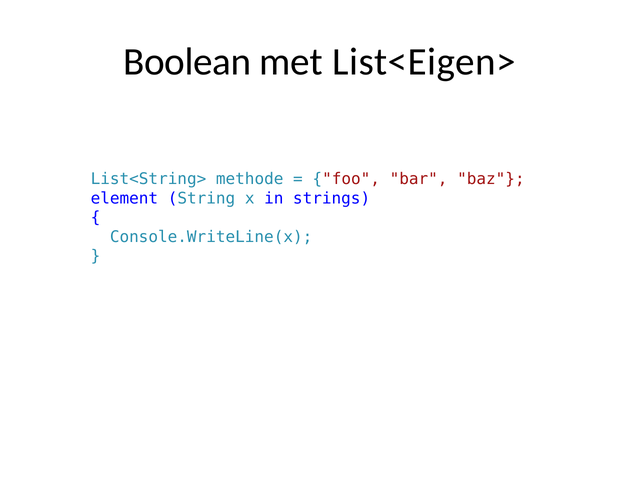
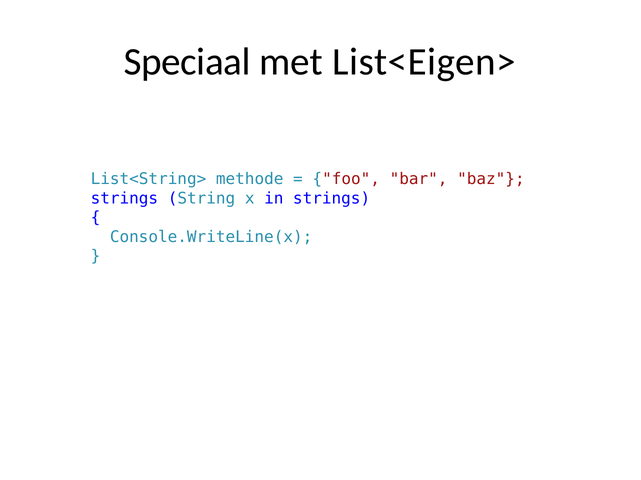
Boolean: Boolean -> Speciaal (187, 62)
element: element -> strings (124, 199)
